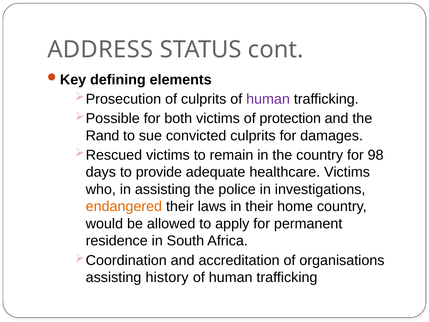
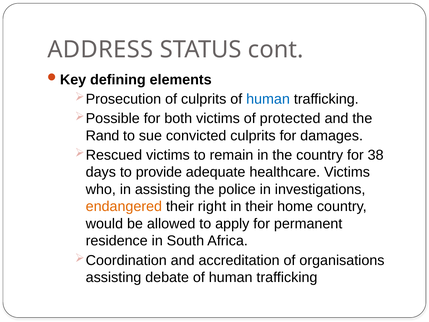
human colour: purple -> blue (268, 99)
protection: protection -> protected (290, 118)
98: 98 -> 38 (376, 155)
laws: laws -> right (212, 206)
history: history -> debate (167, 277)
